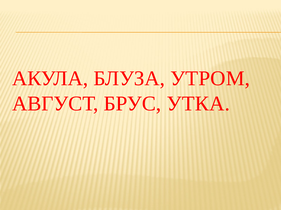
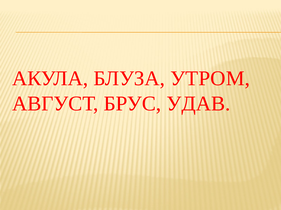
УТКА: УТКА -> УДАВ (198, 104)
